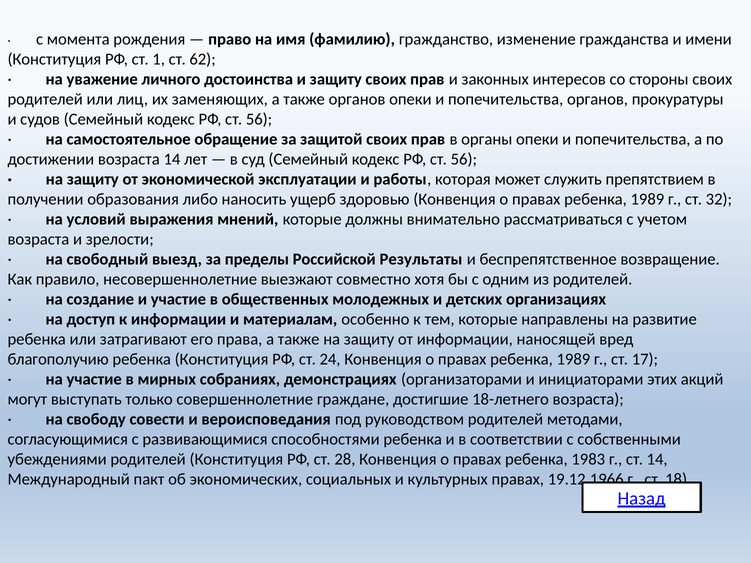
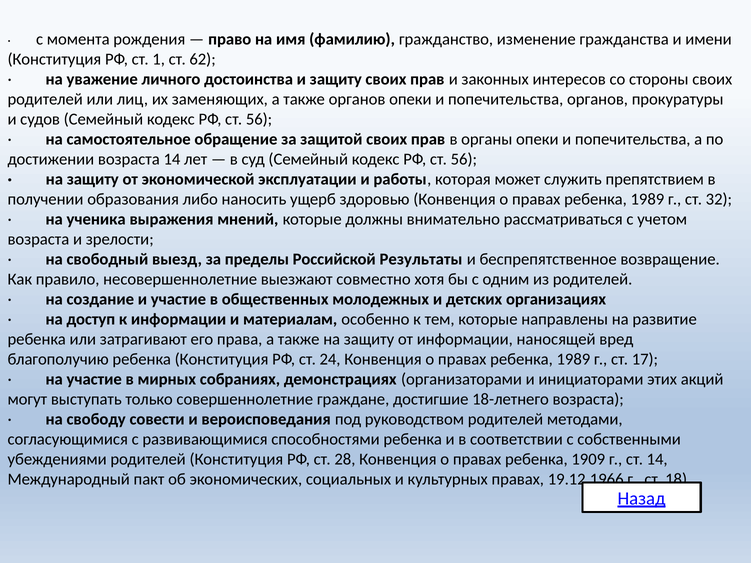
условий: условий -> ученика (96, 219)
1983: 1983 -> 1909 (588, 460)
